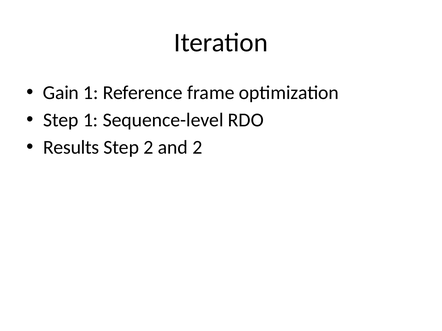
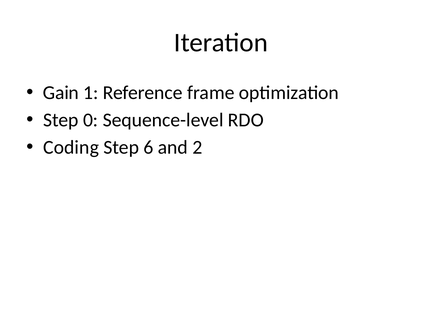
Step 1: 1 -> 0 (91, 120)
Results: Results -> Coding (71, 148)
Step 2: 2 -> 6 (148, 148)
